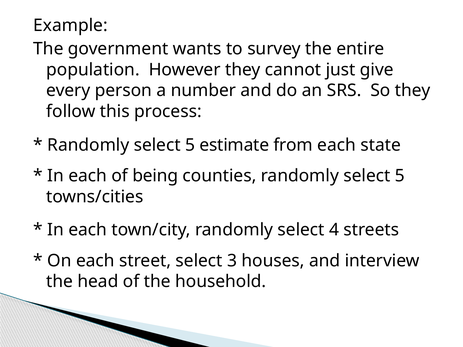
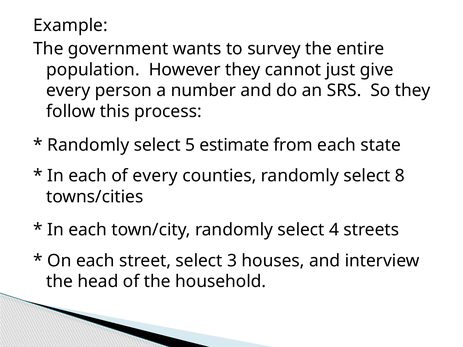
of being: being -> every (155, 176)
counties randomly select 5: 5 -> 8 (400, 176)
